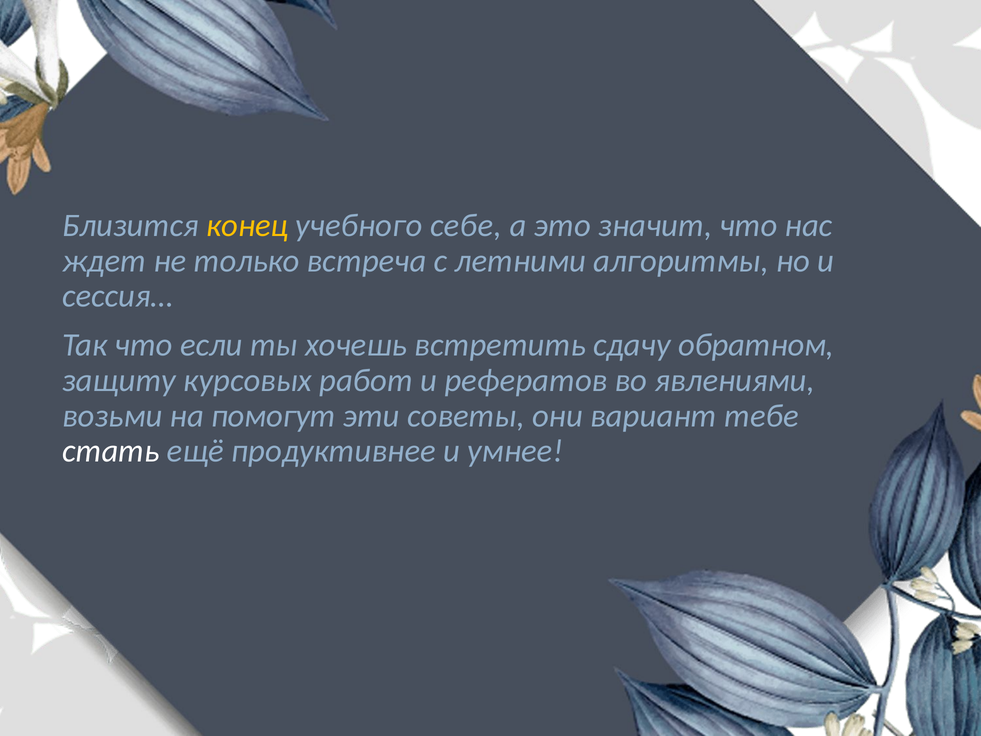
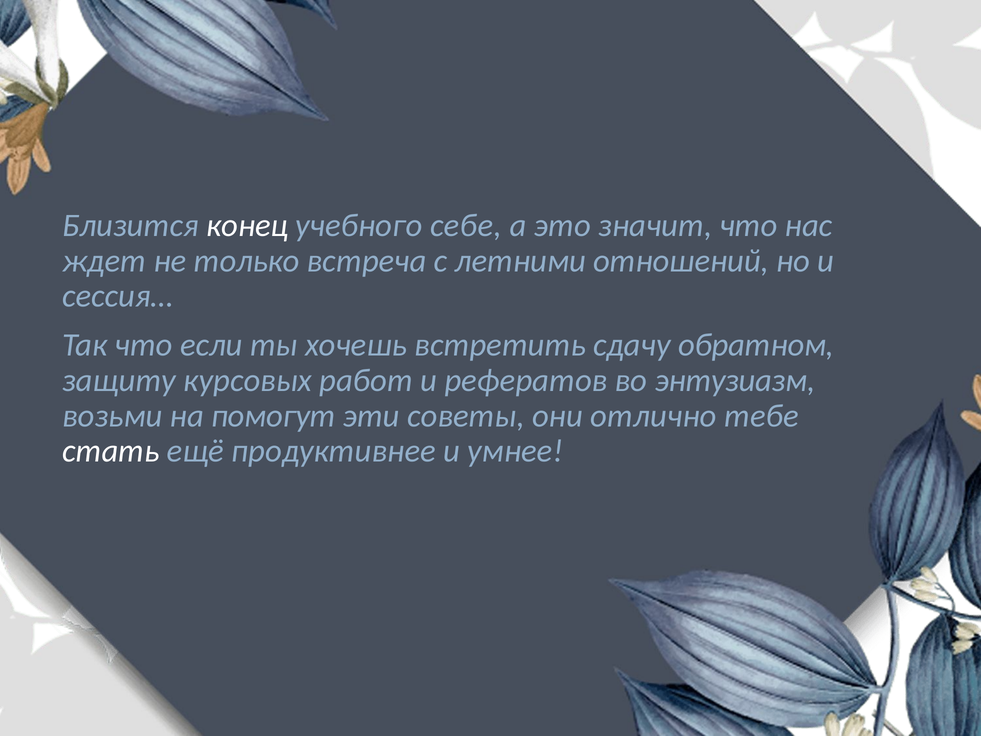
конец colour: yellow -> white (247, 225)
алгоритмы: алгоритмы -> отношений (681, 261)
явлениями: явлениями -> энтузиазм (735, 380)
вариант: вариант -> отлично (653, 416)
